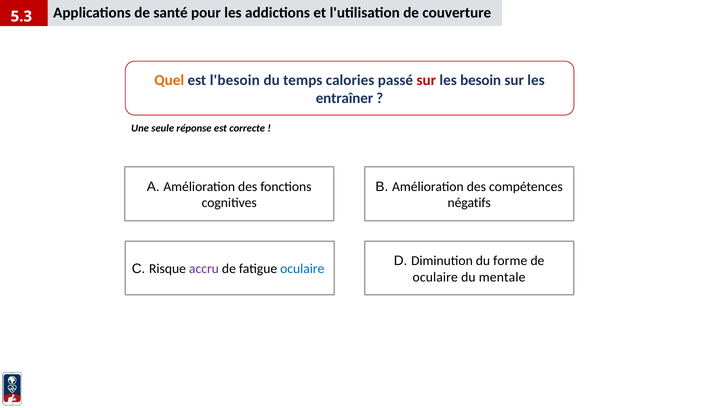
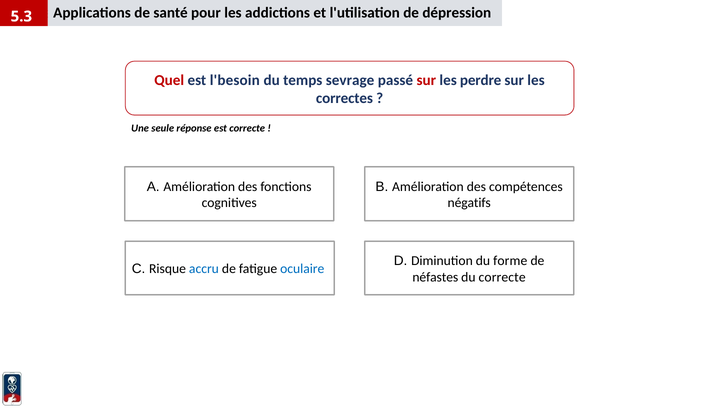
couverture: couverture -> dépression (457, 13)
Quel colour: orange -> red (169, 80)
calories: calories -> sevrage (350, 80)
besoin: besoin -> perdre (481, 80)
entraîner: entraîner -> correctes (344, 98)
accru colour: purple -> blue (204, 269)
oculaire: oculaire -> néfastes (435, 277)
du mentale: mentale -> correcte (502, 277)
